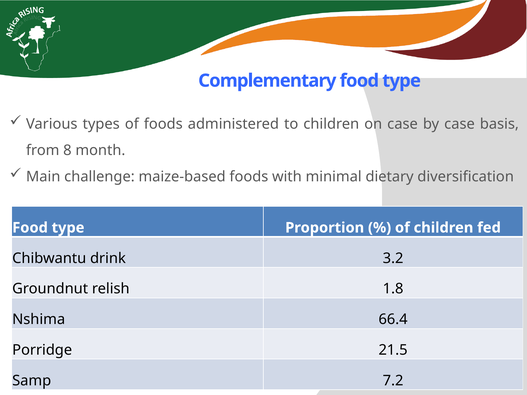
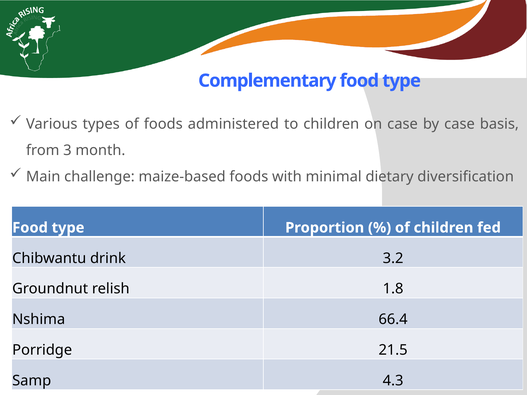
8: 8 -> 3 (67, 150)
7.2: 7.2 -> 4.3 (393, 381)
